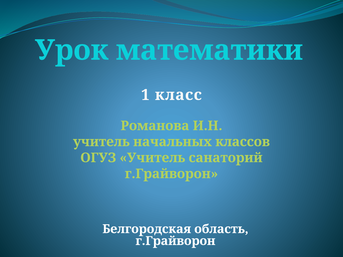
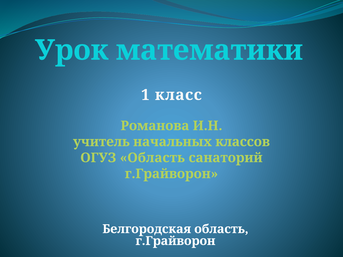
ОГУЗ Учитель: Учитель -> Область (152, 158)
